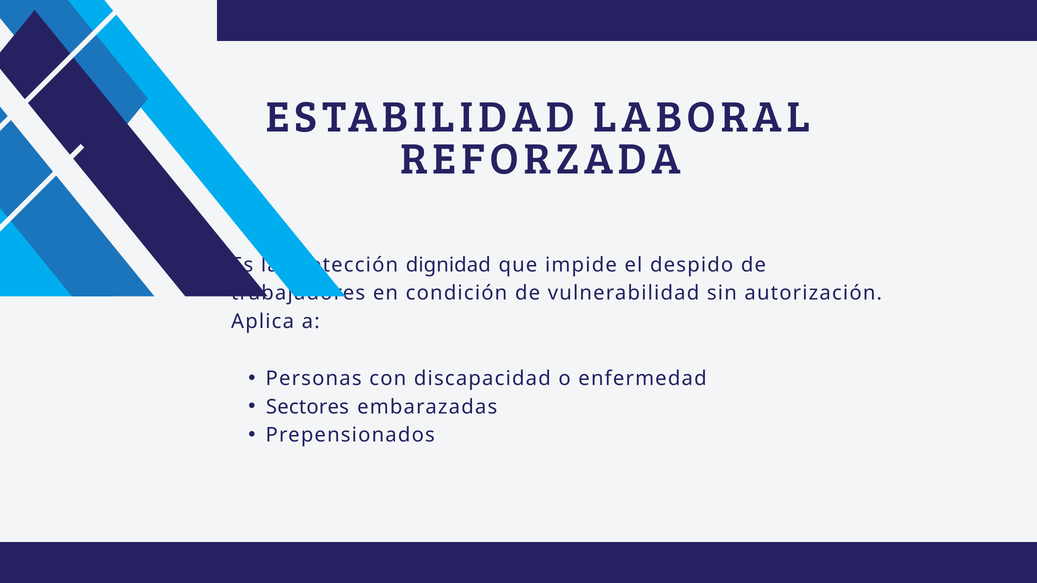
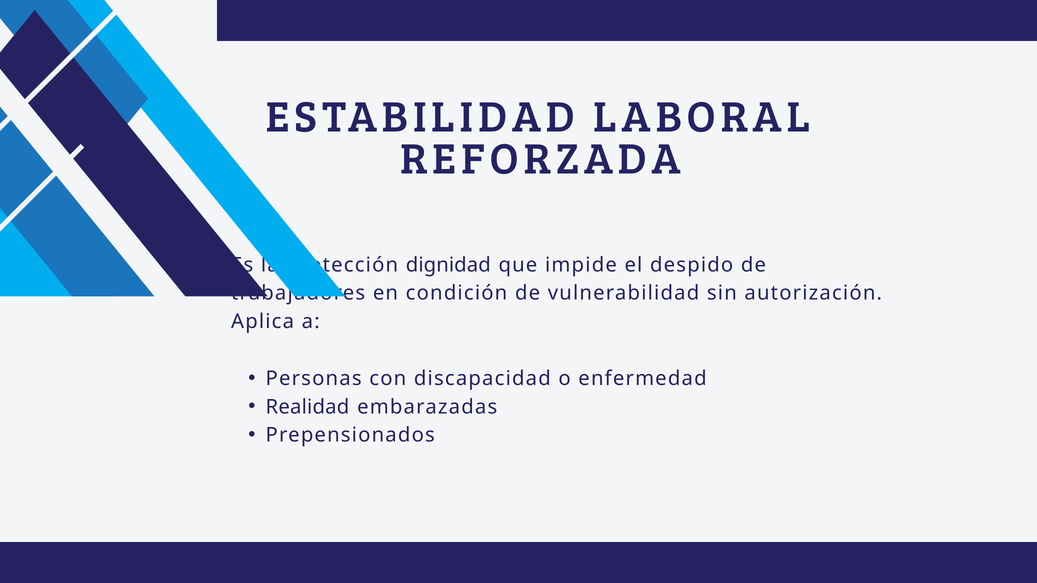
Sectores: Sectores -> Realidad (307, 407)
